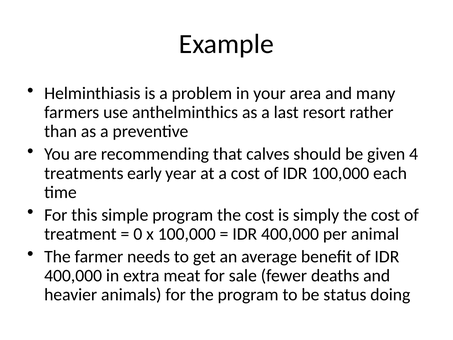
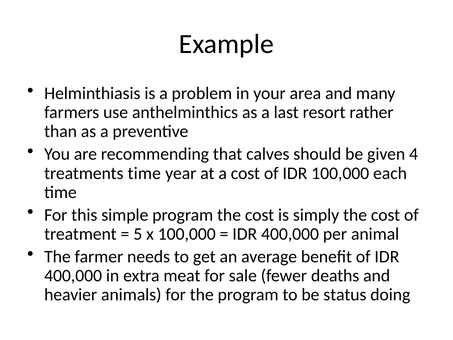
treatments early: early -> time (144, 173)
0: 0 -> 5 (138, 234)
